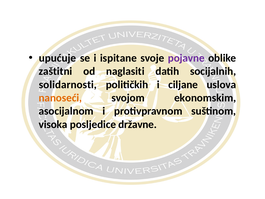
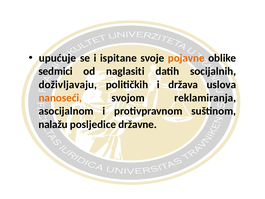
pojavne colour: purple -> orange (186, 58)
zaštitni: zaštitni -> sedmici (56, 71)
solidarnosti: solidarnosti -> doživljavaju (68, 85)
ciljane: ciljane -> država (183, 85)
ekonomskim: ekonomskim -> reklamiranja (205, 98)
visoka: visoka -> nalažu (53, 124)
